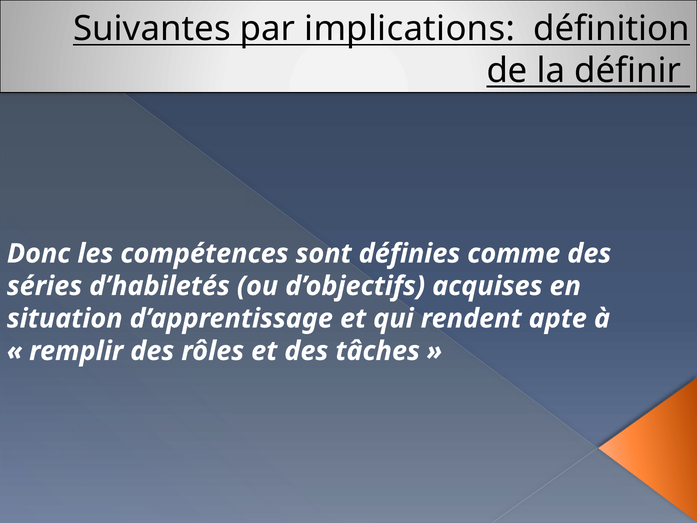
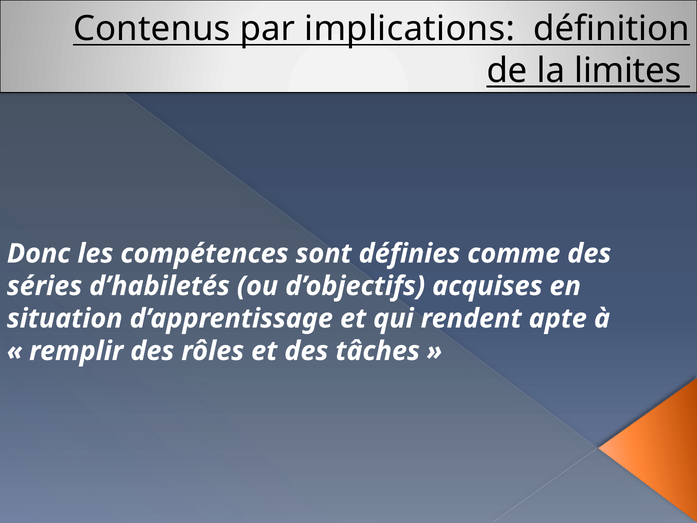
Suivantes: Suivantes -> Contenus (152, 29)
définir: définir -> limites (628, 71)
